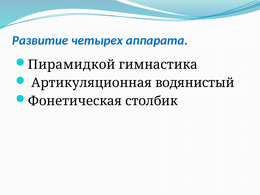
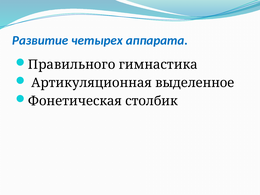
Пирамидкой: Пирамидкой -> Правильного (72, 65)
водянистый: водянистый -> выделенное (195, 83)
